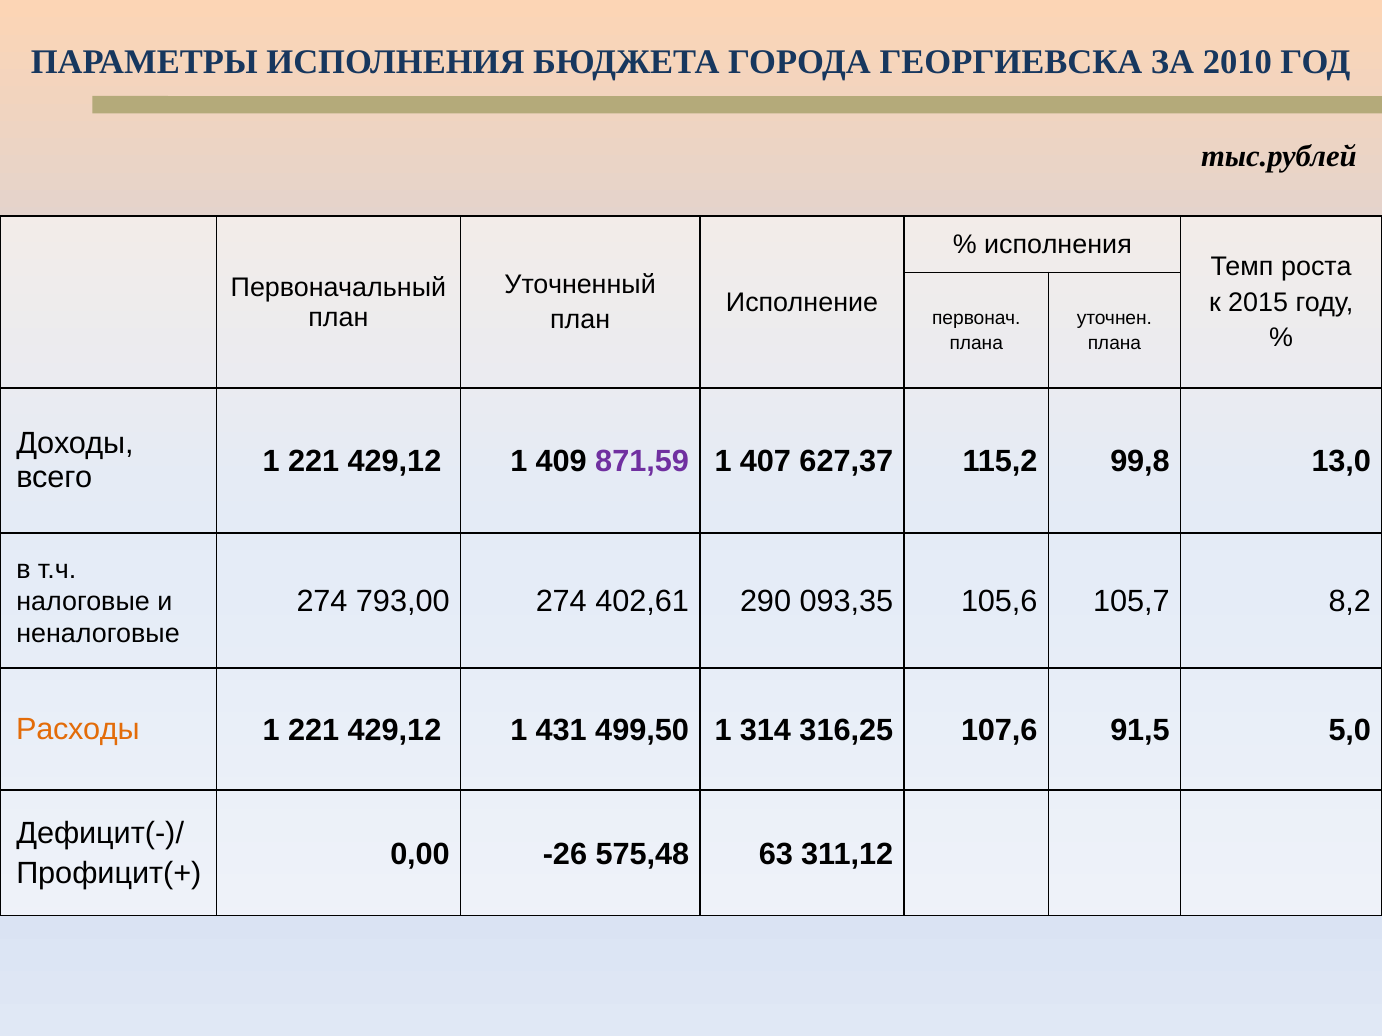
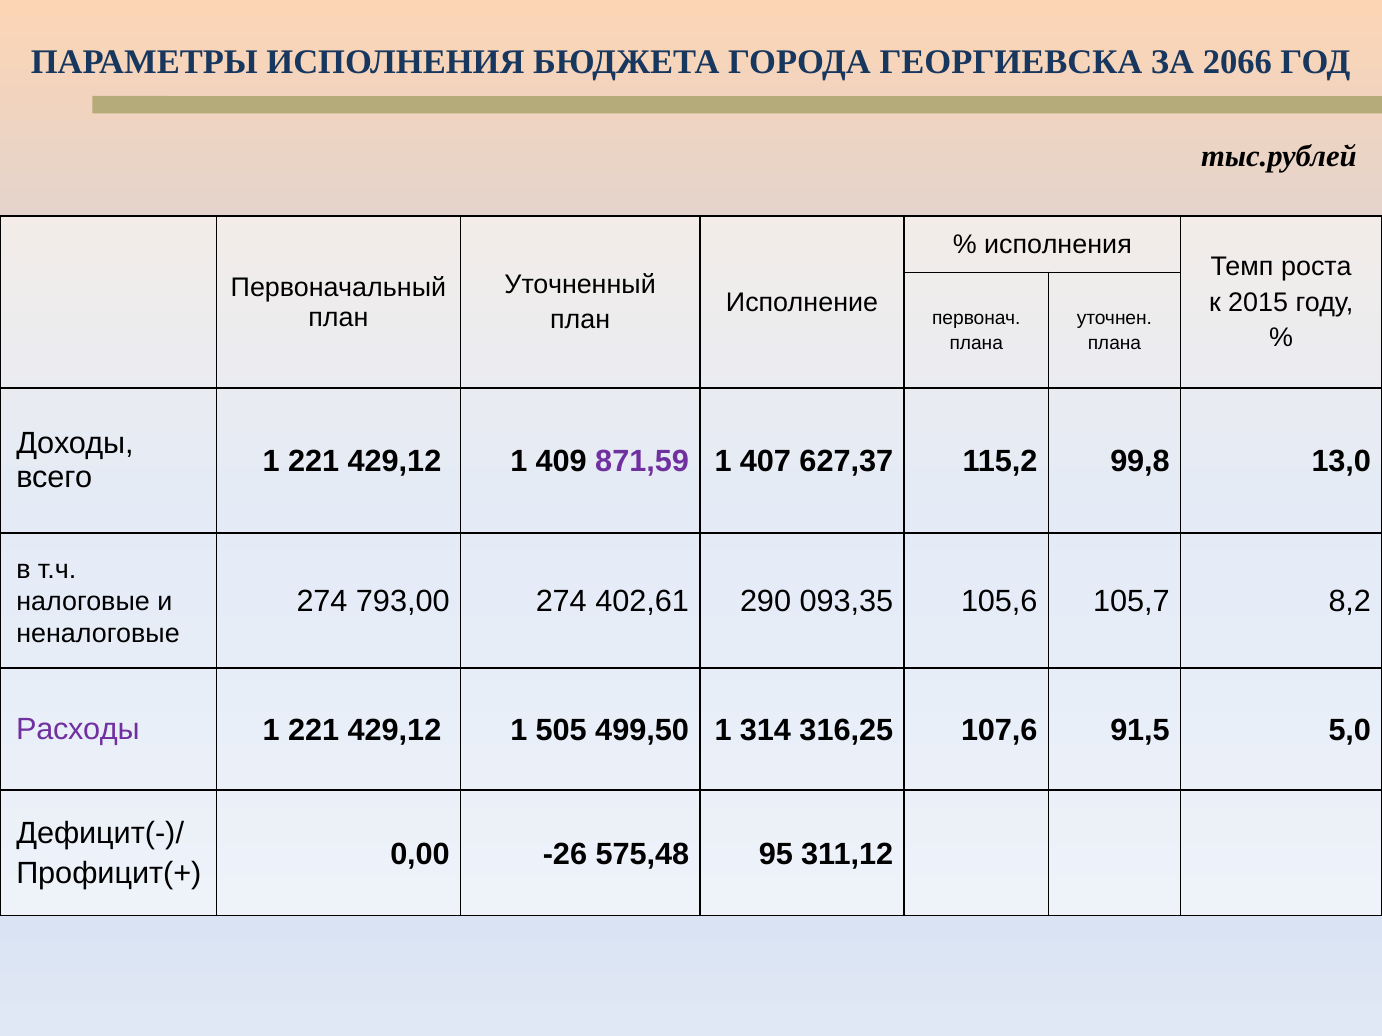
2010: 2010 -> 2066 (1237, 62)
Расходы colour: orange -> purple (78, 730)
431: 431 -> 505 (561, 730)
63: 63 -> 95 (776, 854)
